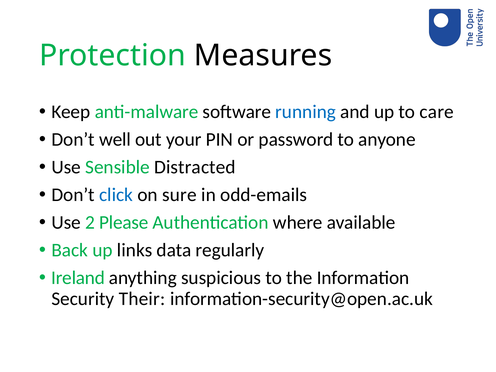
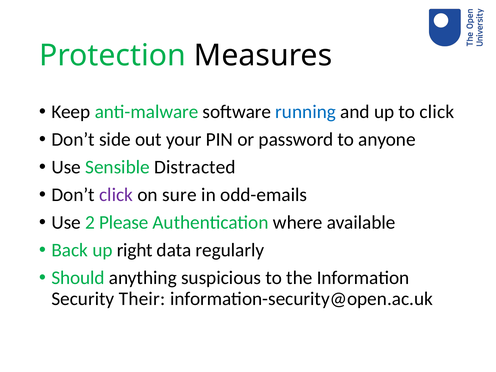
to care: care -> click (437, 112)
well: well -> side (115, 139)
click colour: blue -> purple (116, 195)
links: links -> right (135, 250)
Ireland: Ireland -> Should (78, 278)
